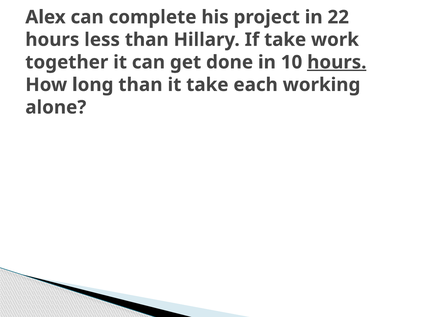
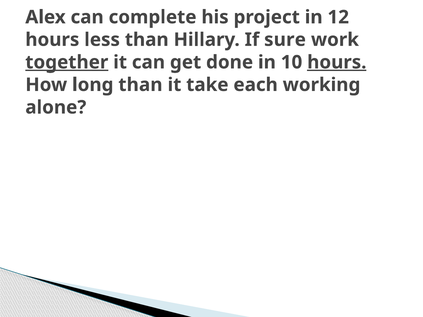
22: 22 -> 12 (338, 17)
If take: take -> sure (285, 40)
together underline: none -> present (67, 62)
